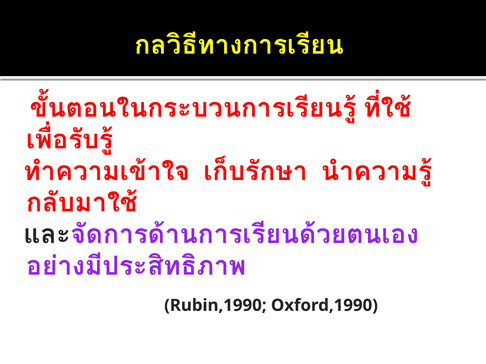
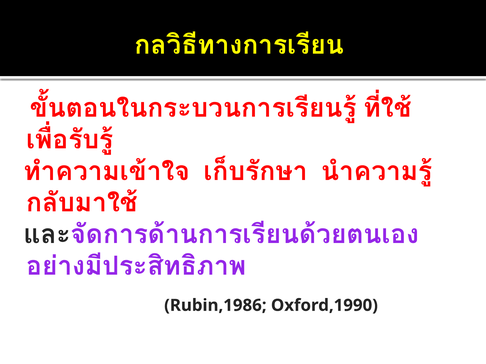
Rubin,1990: Rubin,1990 -> Rubin,1986 (215, 306)
